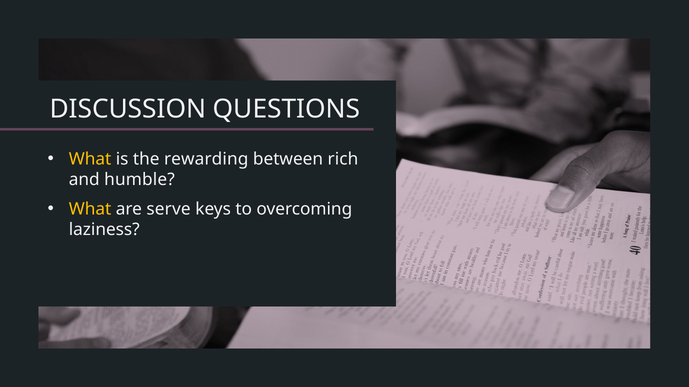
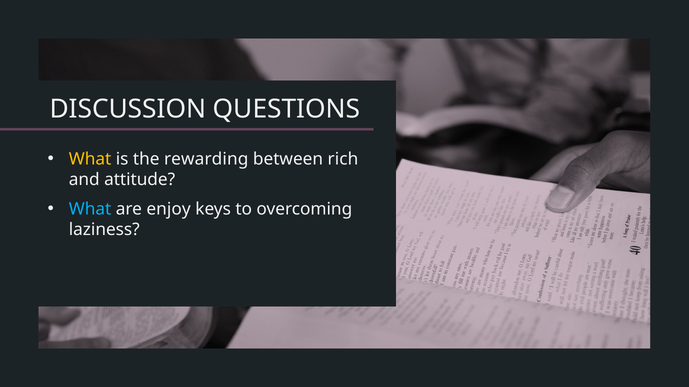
humble: humble -> attitude (140, 180)
What colour: yellow -> light blue (90, 209)
serve: serve -> enjoy (169, 209)
